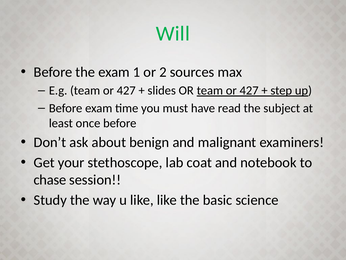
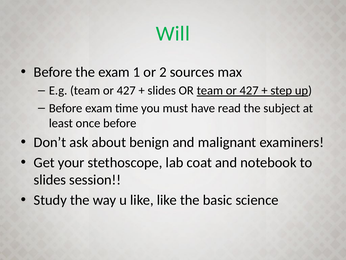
chase: chase -> slides (50, 180)
